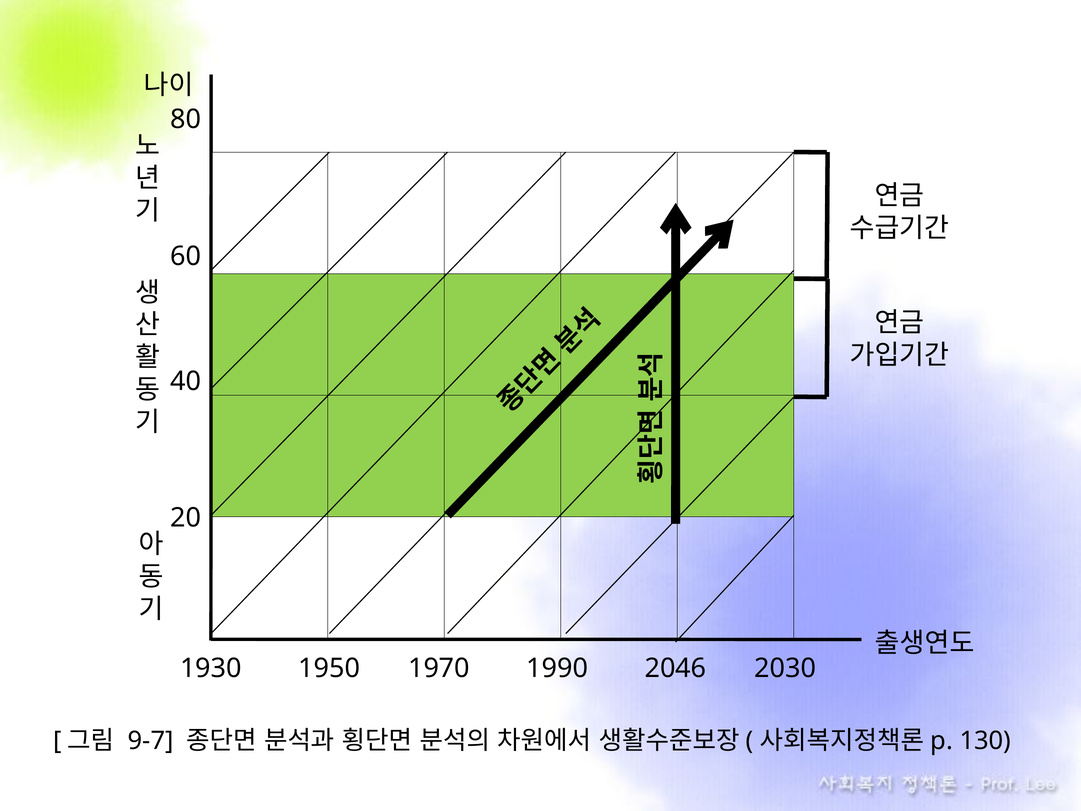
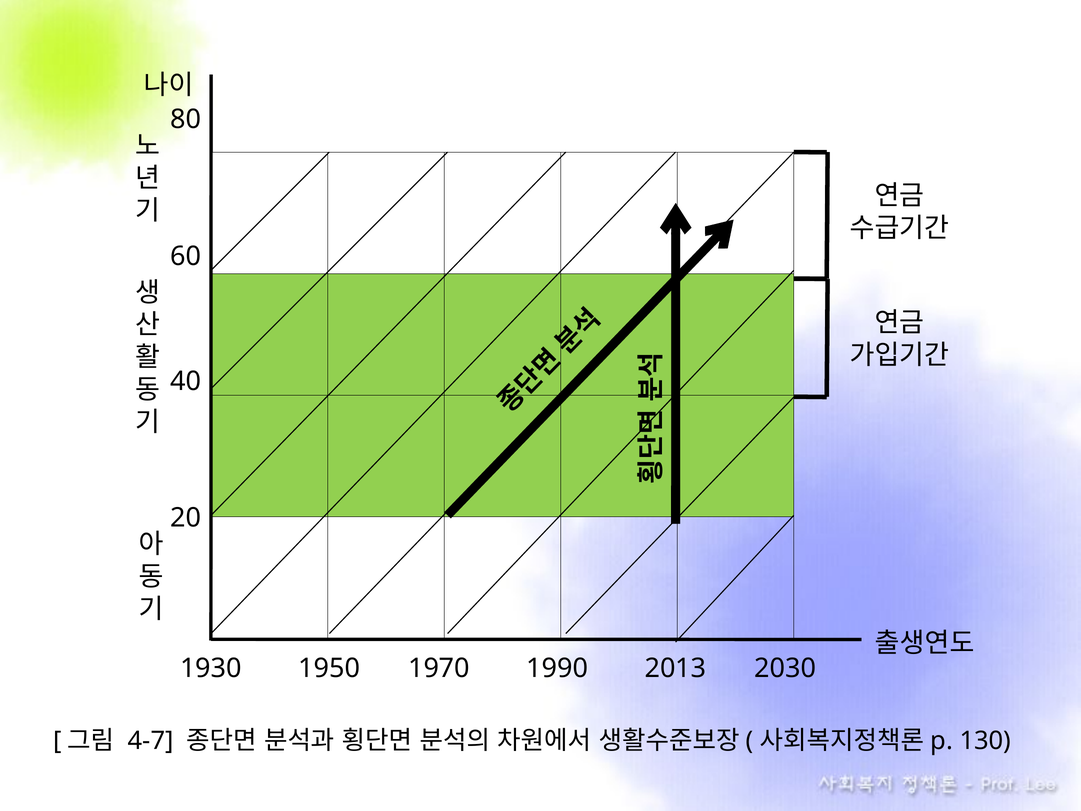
2046: 2046 -> 2013 (676, 668)
9-7: 9-7 -> 4-7 (151, 740)
